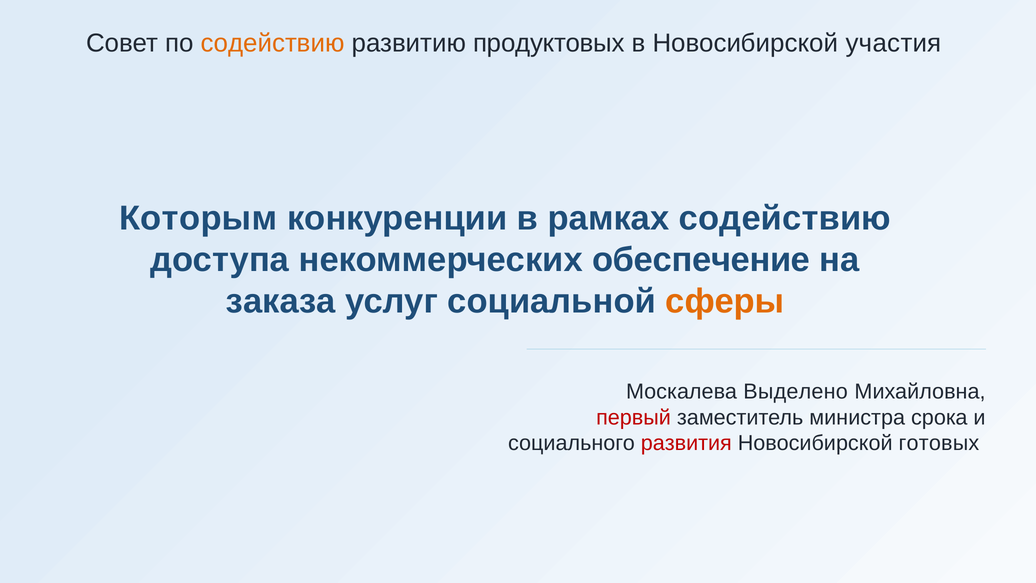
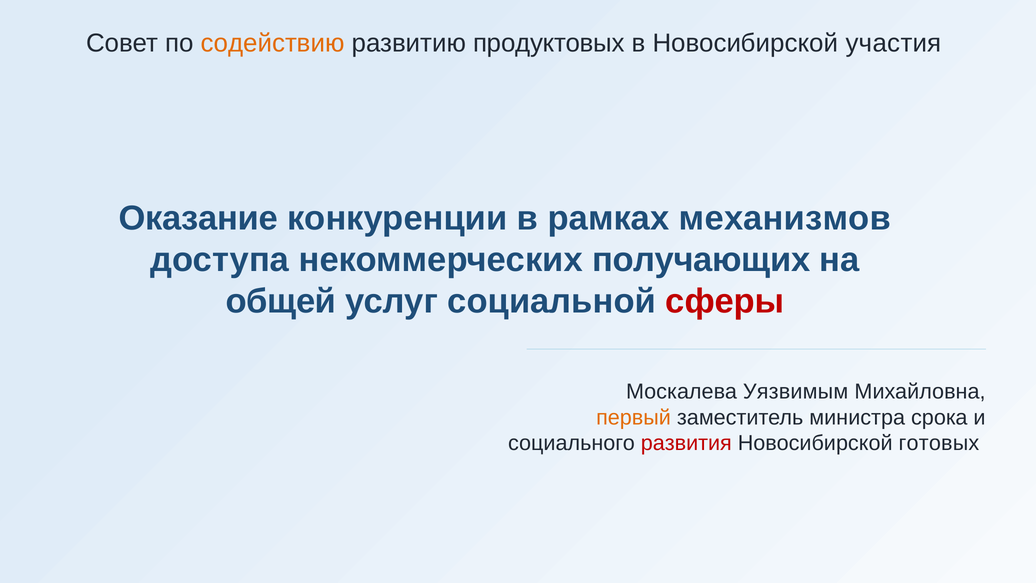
Которым: Которым -> Оказание (198, 218)
рамках содействию: содействию -> механизмов (785, 218)
обеспечение: обеспечение -> получающих (701, 260)
заказа: заказа -> общей (281, 301)
сферы colour: orange -> red (725, 301)
Выделено: Выделено -> Уязвимым (796, 391)
первый colour: red -> orange (633, 417)
